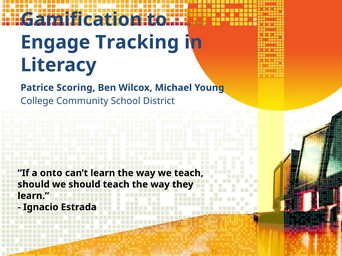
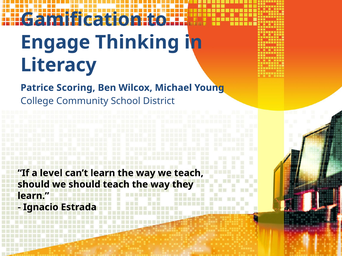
Tracking: Tracking -> Thinking (137, 42)
onto: onto -> level (51, 173)
